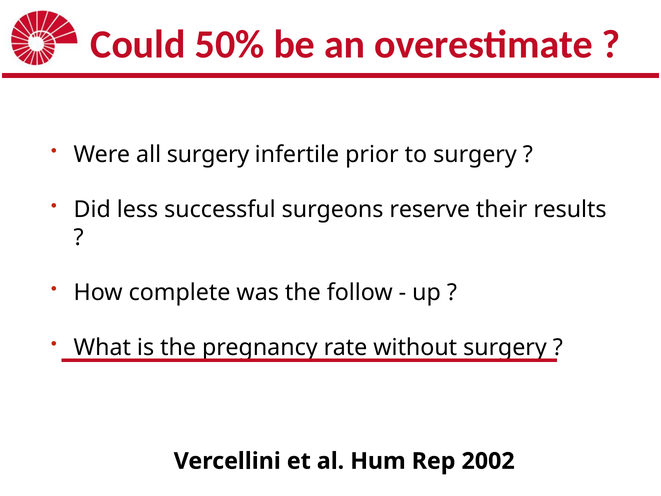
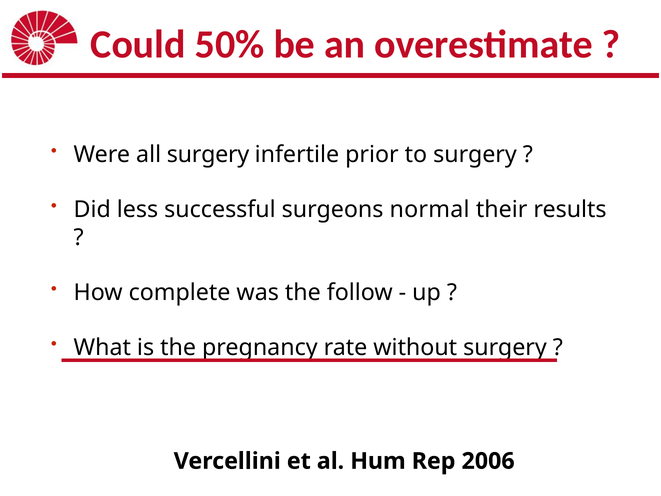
reserve: reserve -> normal (430, 209)
2002: 2002 -> 2006 (488, 461)
